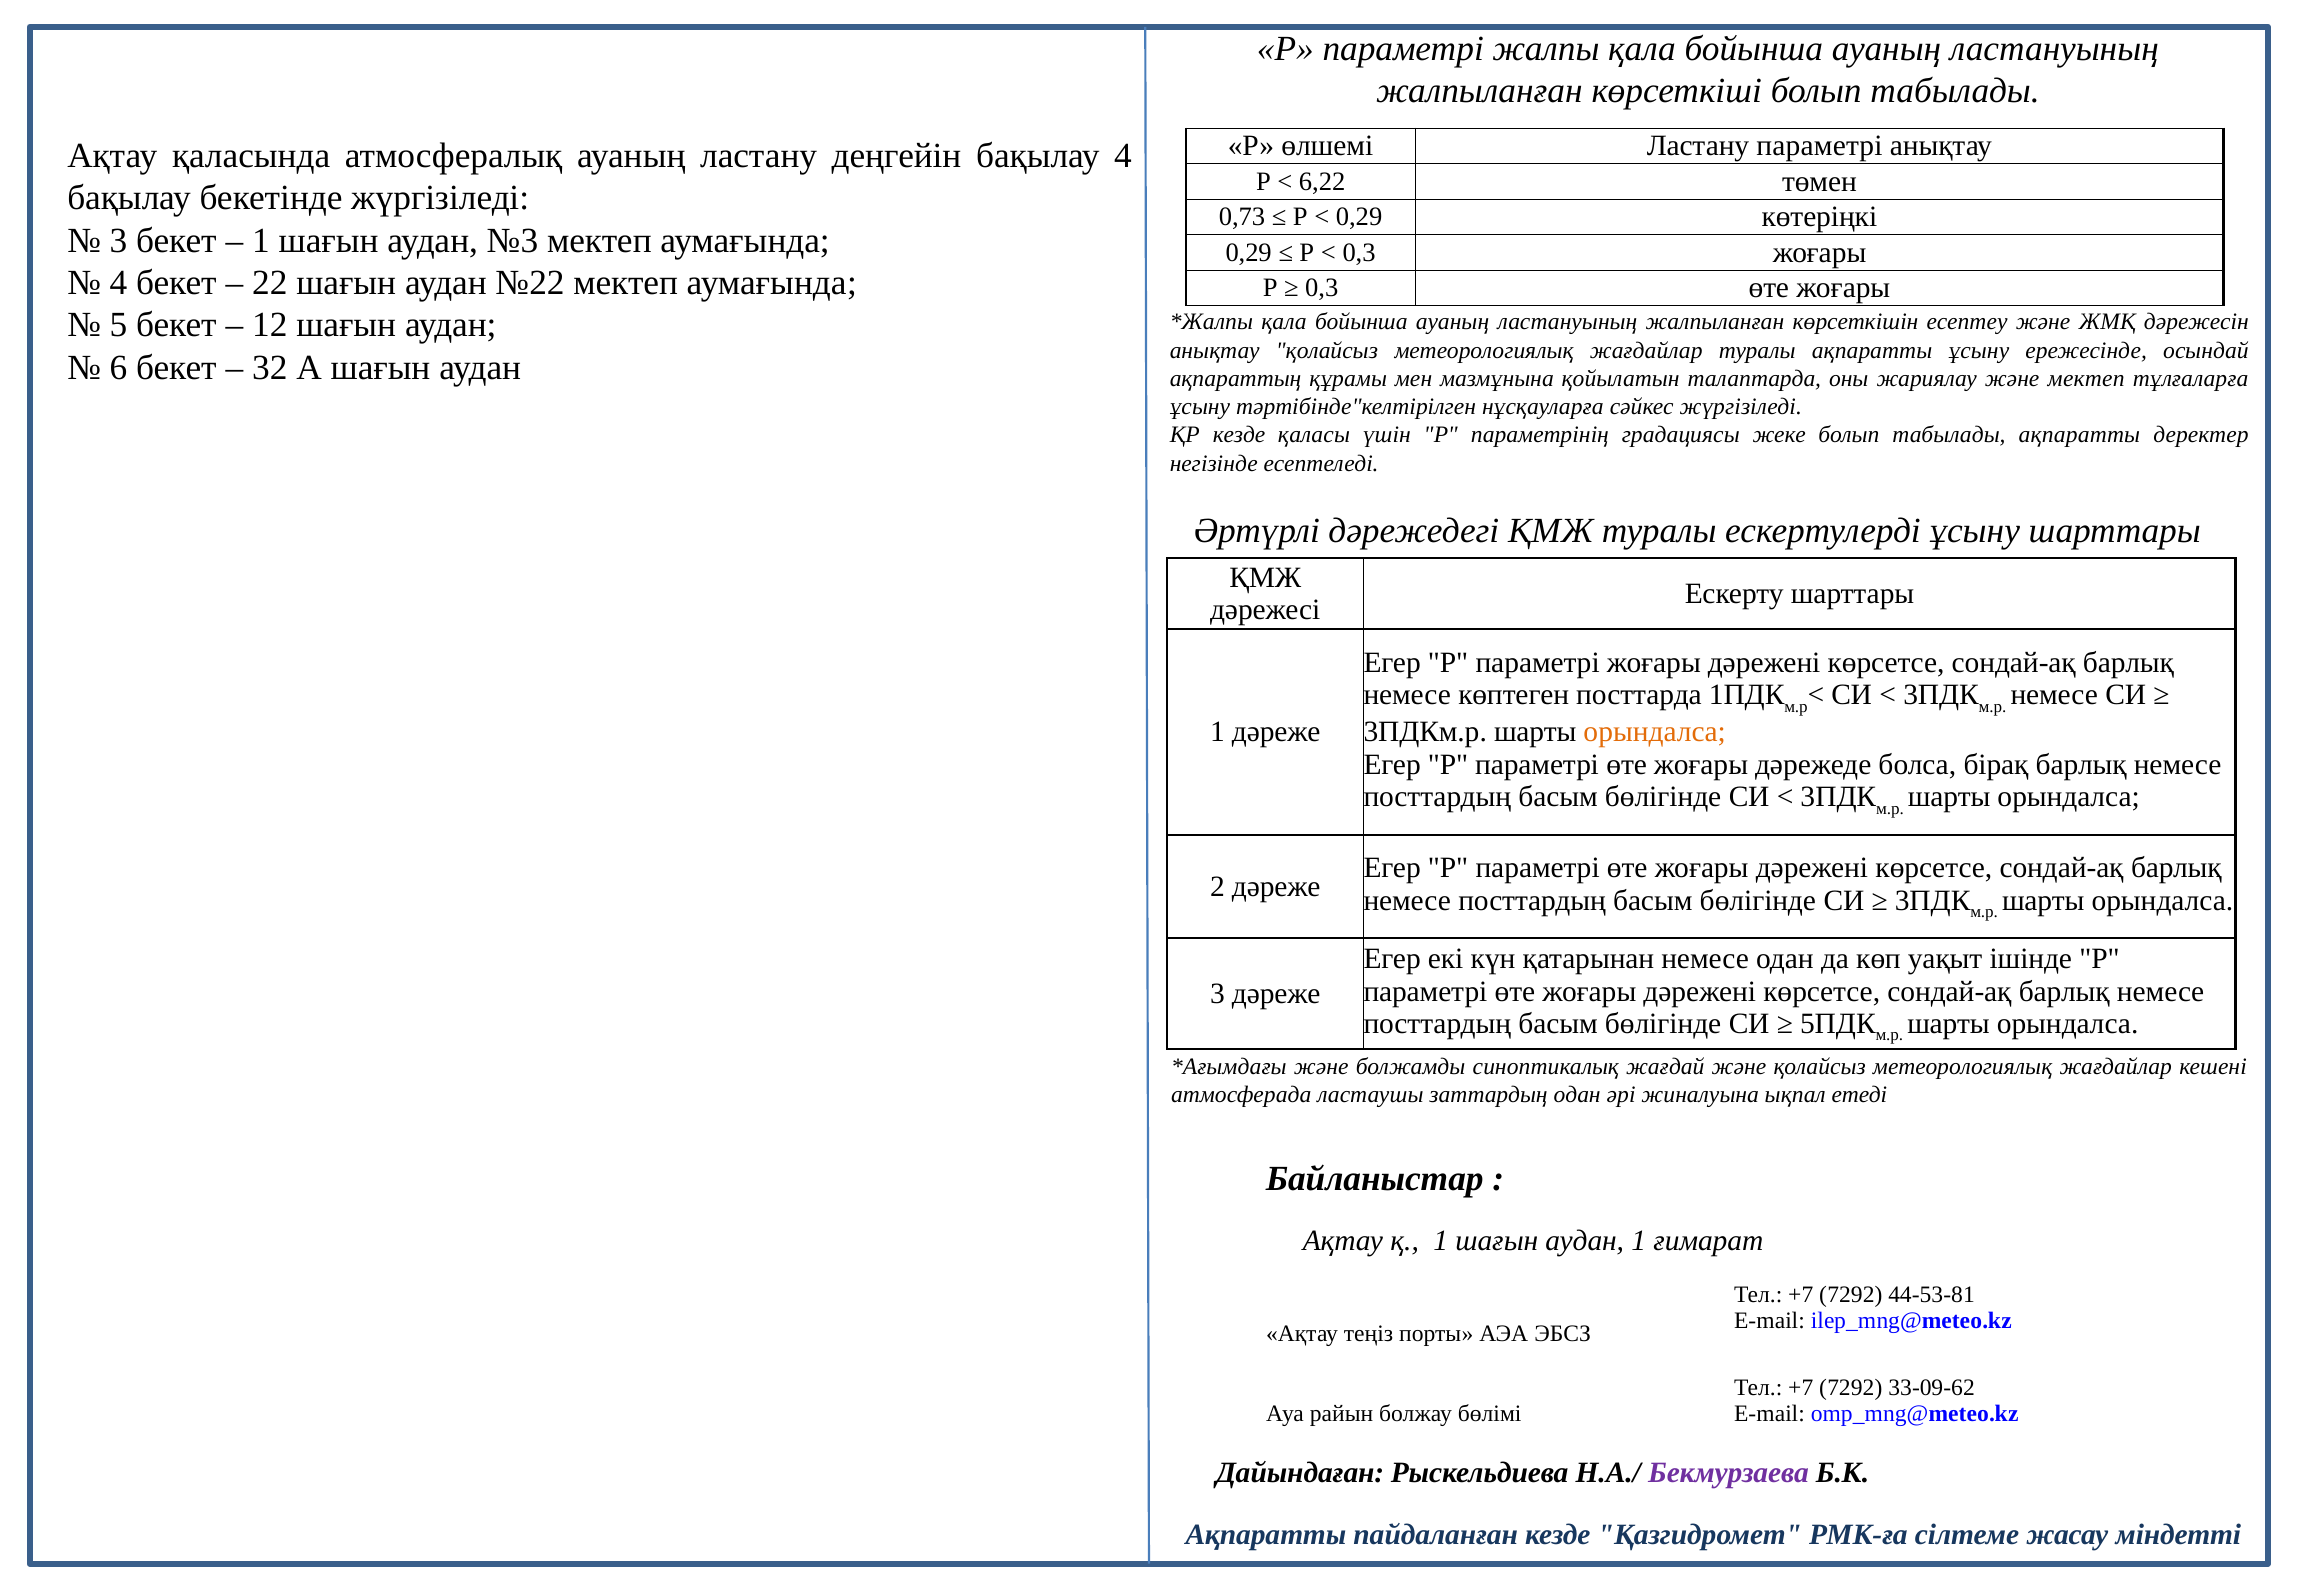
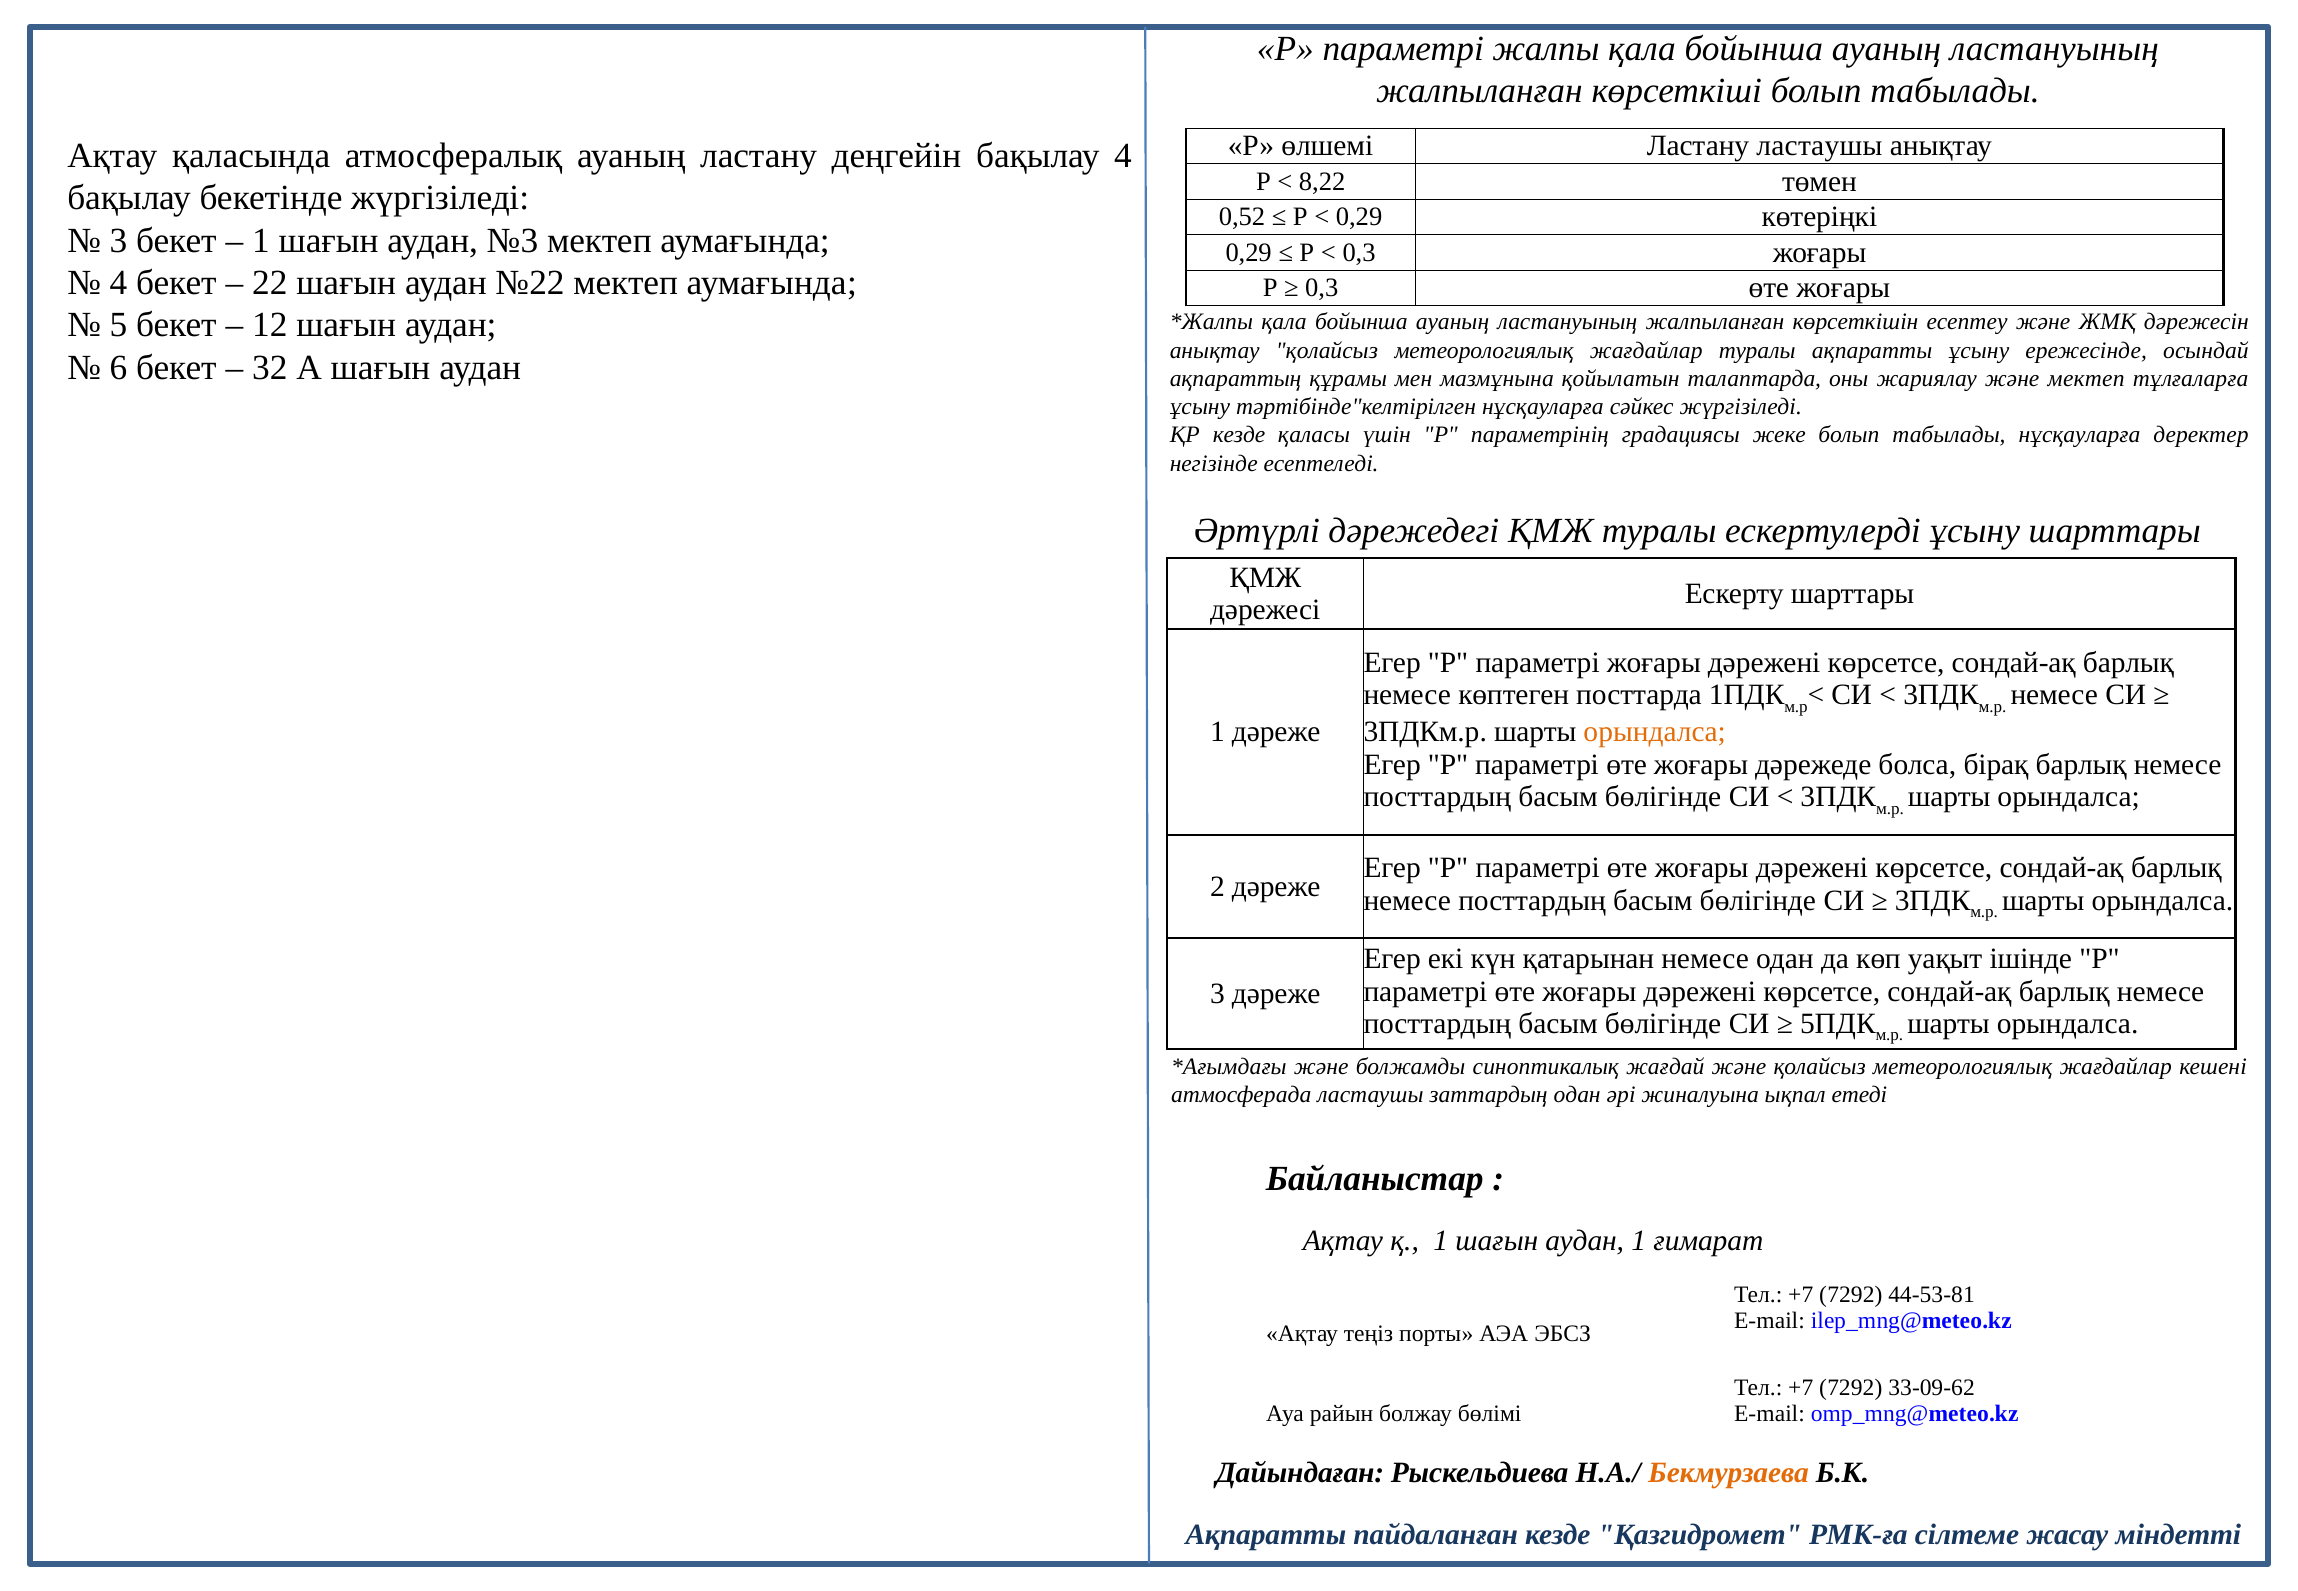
Ластану параметрі: параметрі -> ластаушы (1819, 146)
6,22: 6,22 -> 8,22 (1322, 182)
0,73: 0,73 -> 0,52 (1242, 217)
табылады ақпаратты: ақпаратты -> нұсқауларға (2080, 435)
Бекмурзаева colour: purple -> orange (1729, 1473)
